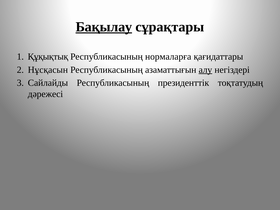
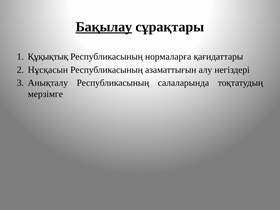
алу underline: present -> none (205, 70)
Сайлайды: Сайлайды -> Анықталу (48, 83)
президенттік: президенттік -> салаларында (183, 83)
дәрежесі: дәрежесі -> мерзімге (45, 94)
